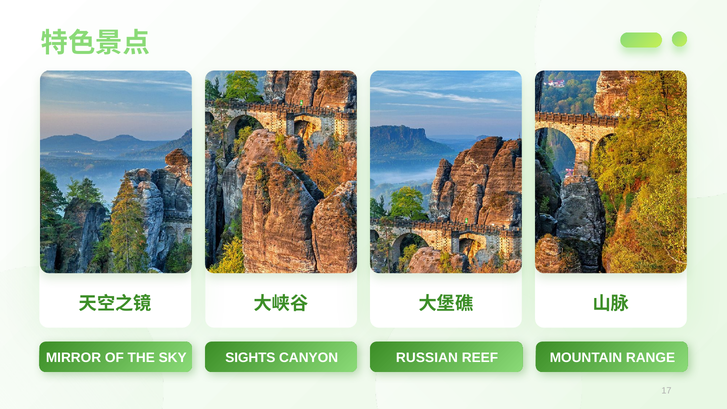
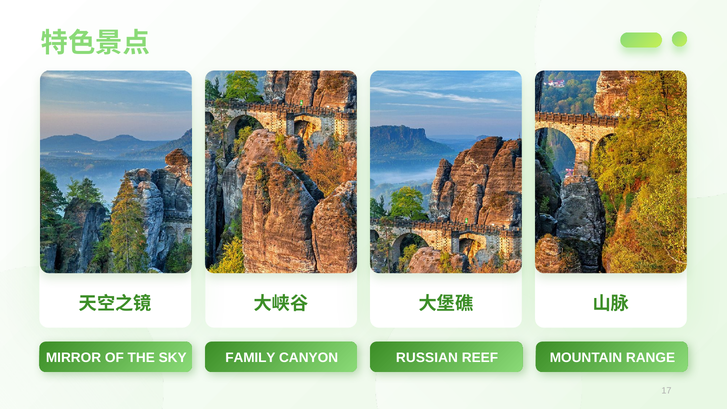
SIGHTS: SIGHTS -> FAMILY (250, 358)
